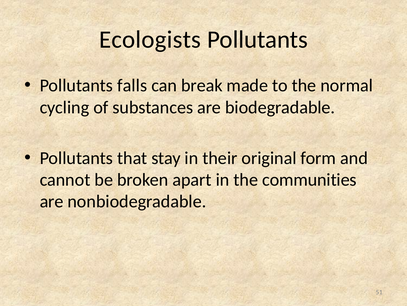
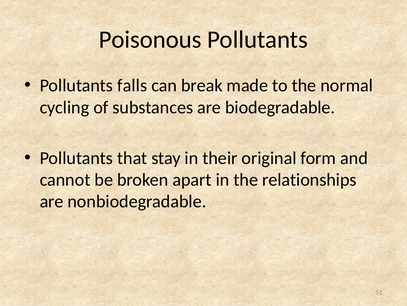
Ecologists: Ecologists -> Poisonous (150, 39)
communities: communities -> relationships (309, 179)
